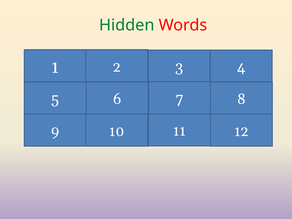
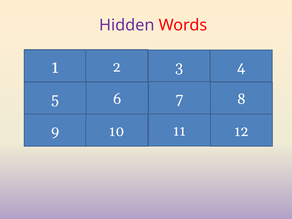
Hidden colour: green -> purple (127, 25)
